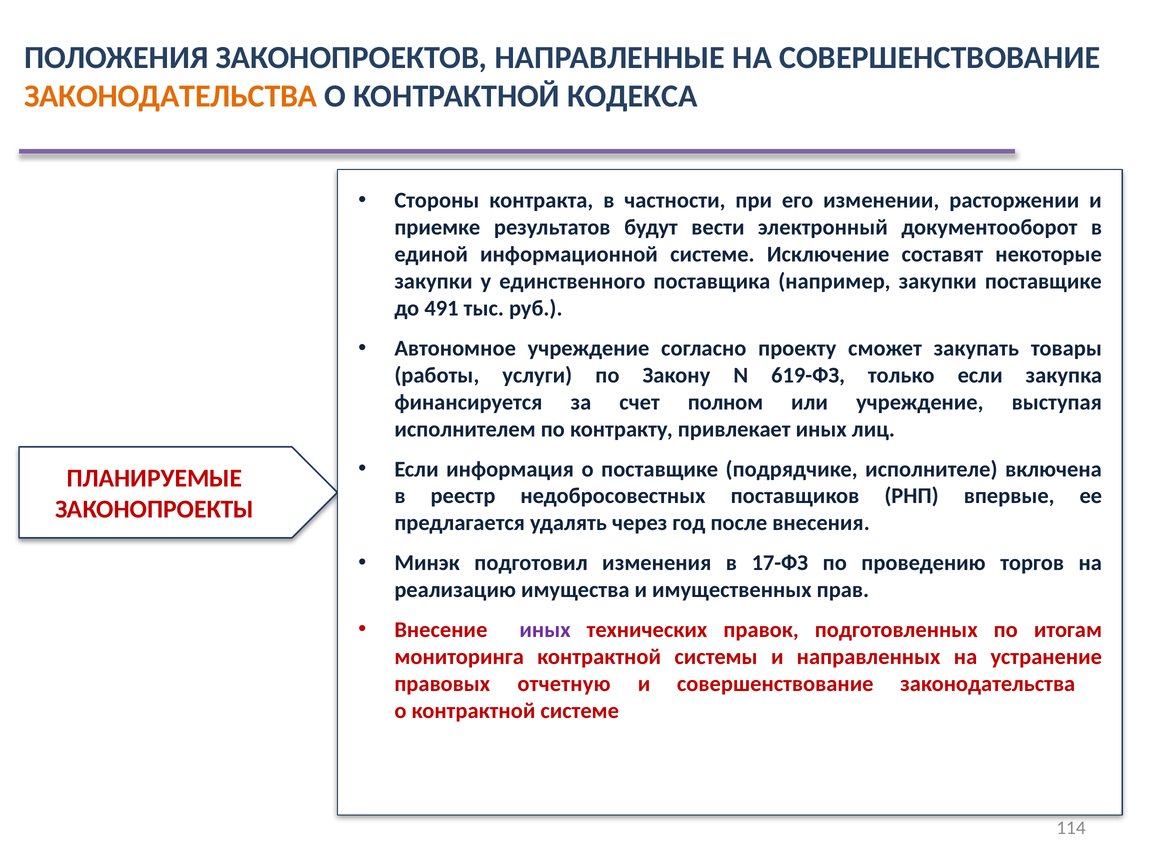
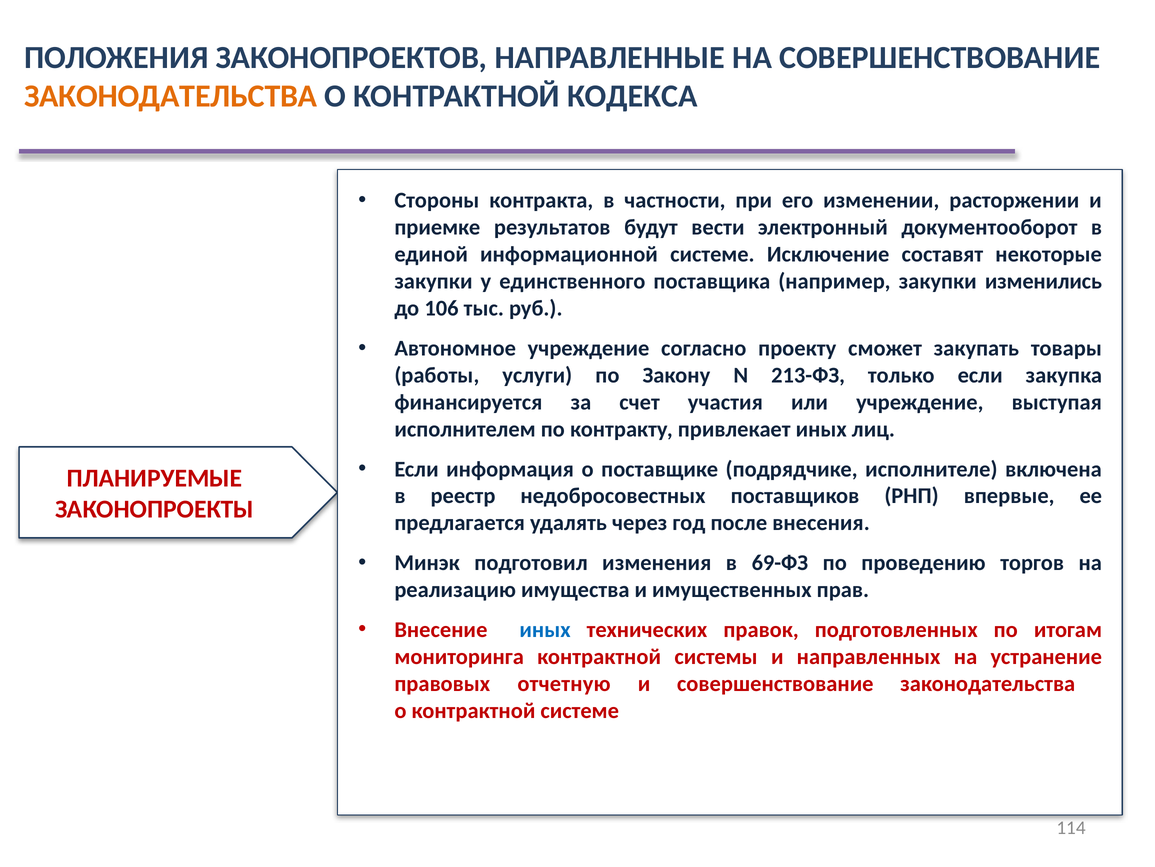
закупки поставщике: поставщике -> изменились (1043, 281)
491: 491 -> 106 (441, 308)
619-ФЗ: 619-ФЗ -> 213-ФЗ (808, 375)
полном: полном -> участия (725, 402)
17-ФЗ: 17-ФЗ -> 69-ФЗ (780, 562)
иных colour: purple -> blue (545, 629)
